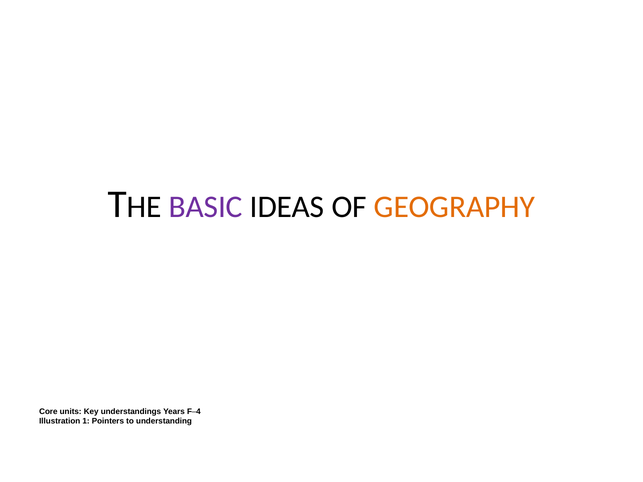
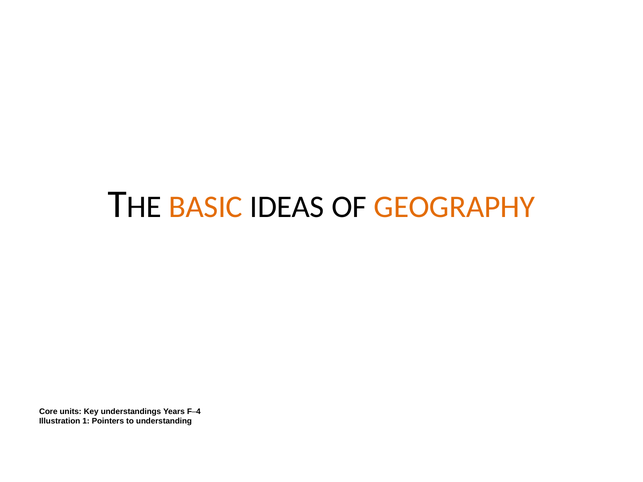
BASIC colour: purple -> orange (206, 207)
